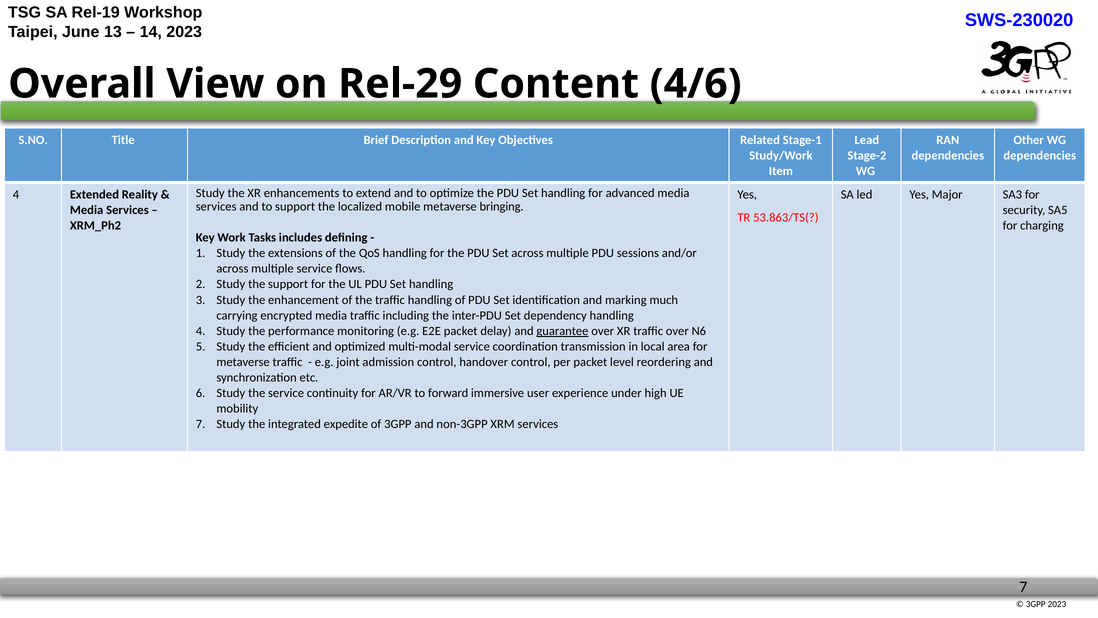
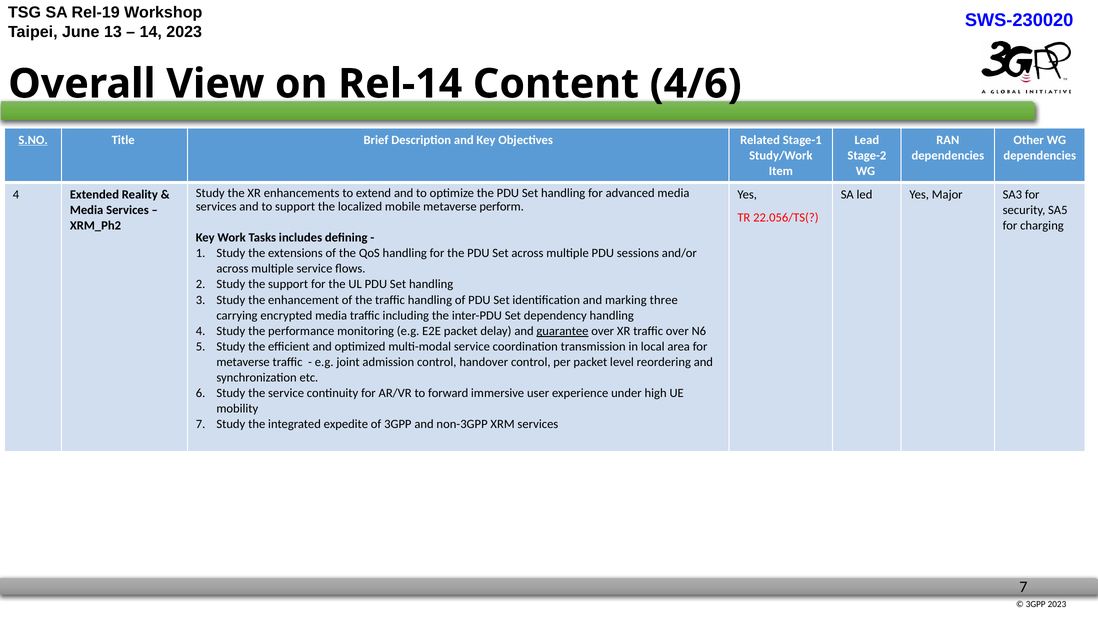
Rel-29: Rel-29 -> Rel-14 (400, 84)
S.NO underline: none -> present (33, 140)
bringing: bringing -> perform (502, 207)
53.863/TS(: 53.863/TS( -> 22.056/TS( (786, 218)
much: much -> three (664, 300)
